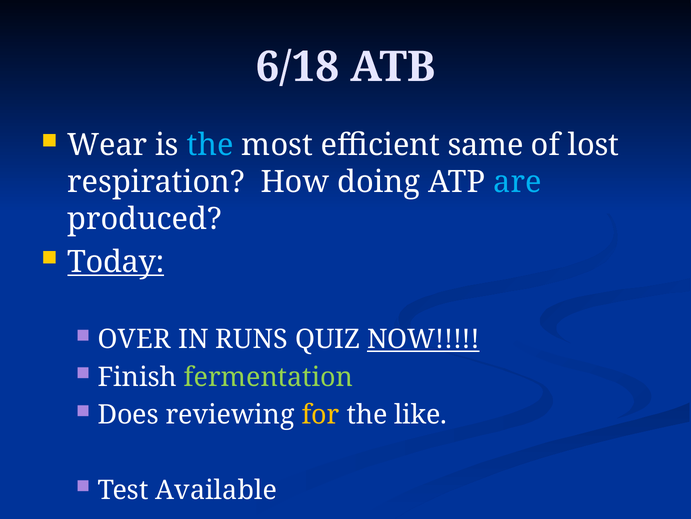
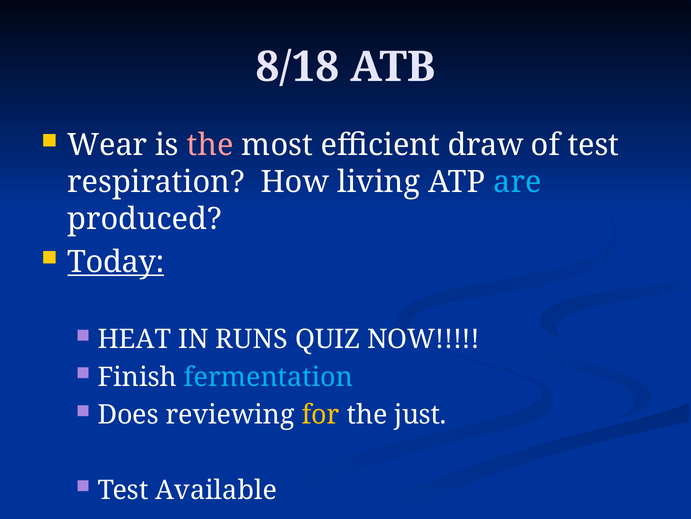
6/18: 6/18 -> 8/18 (297, 67)
the colour: light blue -> pink (210, 145)
same: same -> draw (486, 145)
of lost: lost -> test (593, 145)
doing: doing -> living (379, 182)
OVER: OVER -> HEAT (134, 339)
NOW underline: present -> none (423, 339)
fermentation colour: light green -> light blue (269, 377)
like: like -> just (420, 414)
